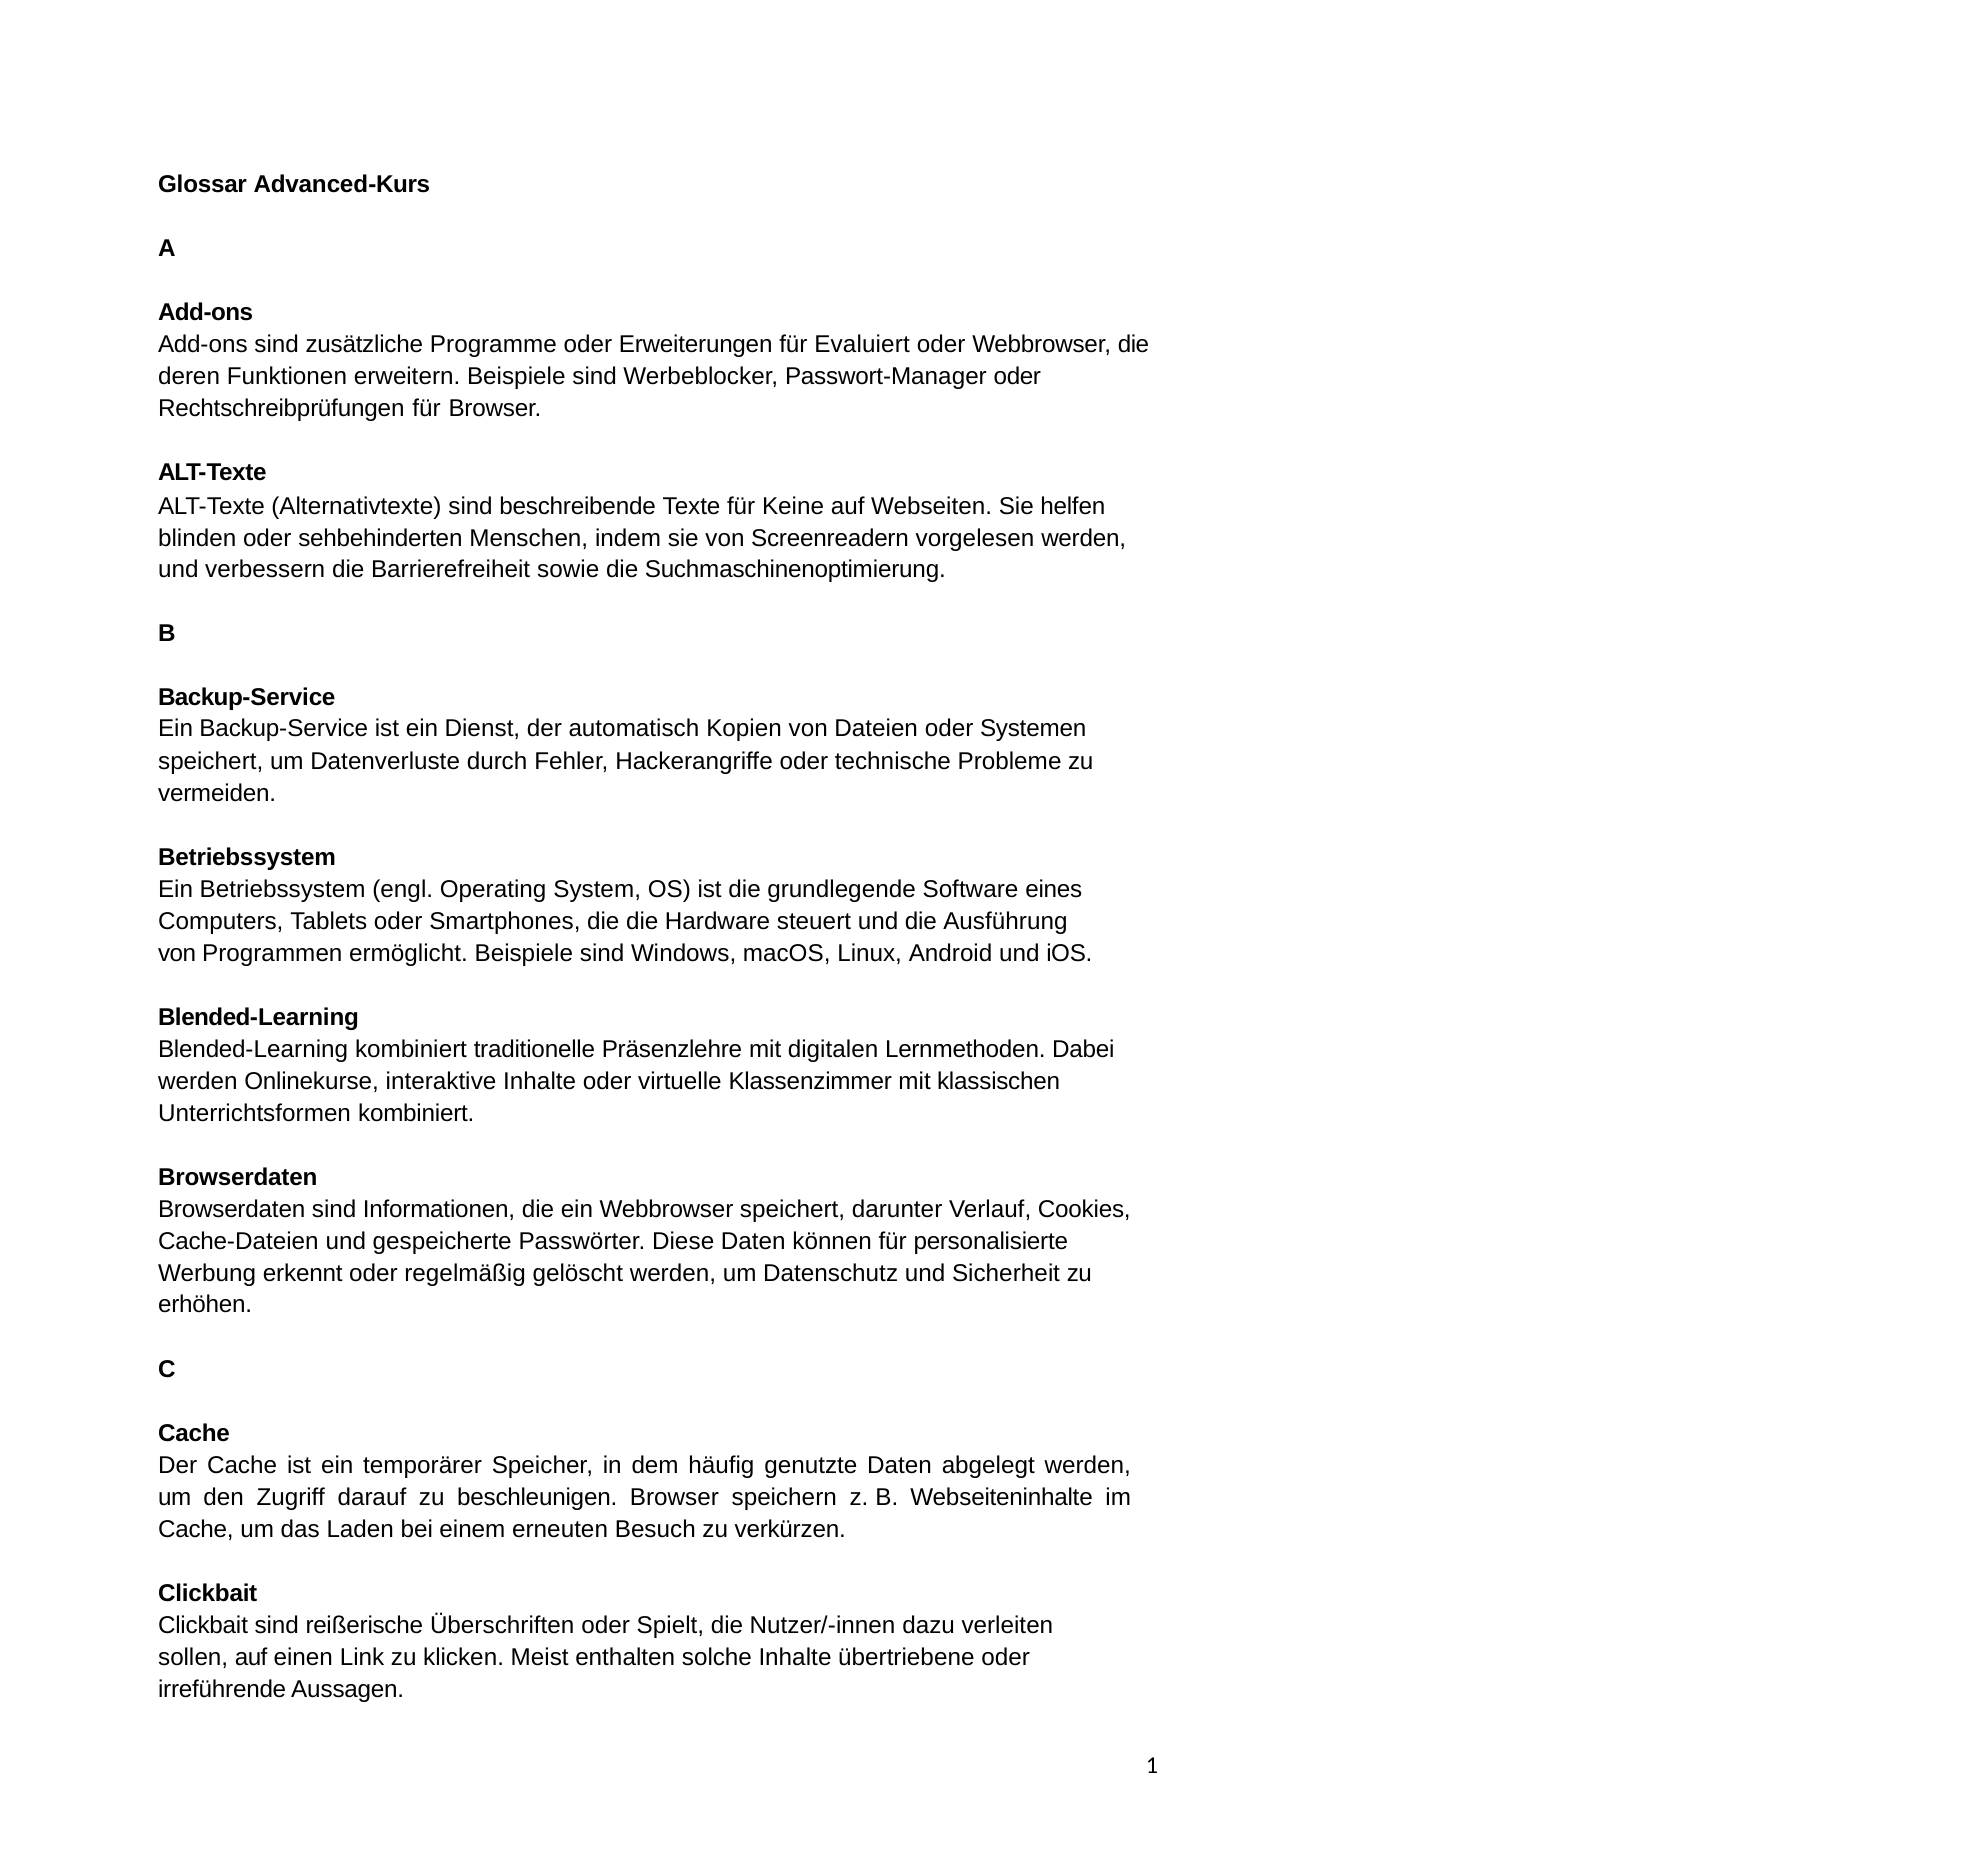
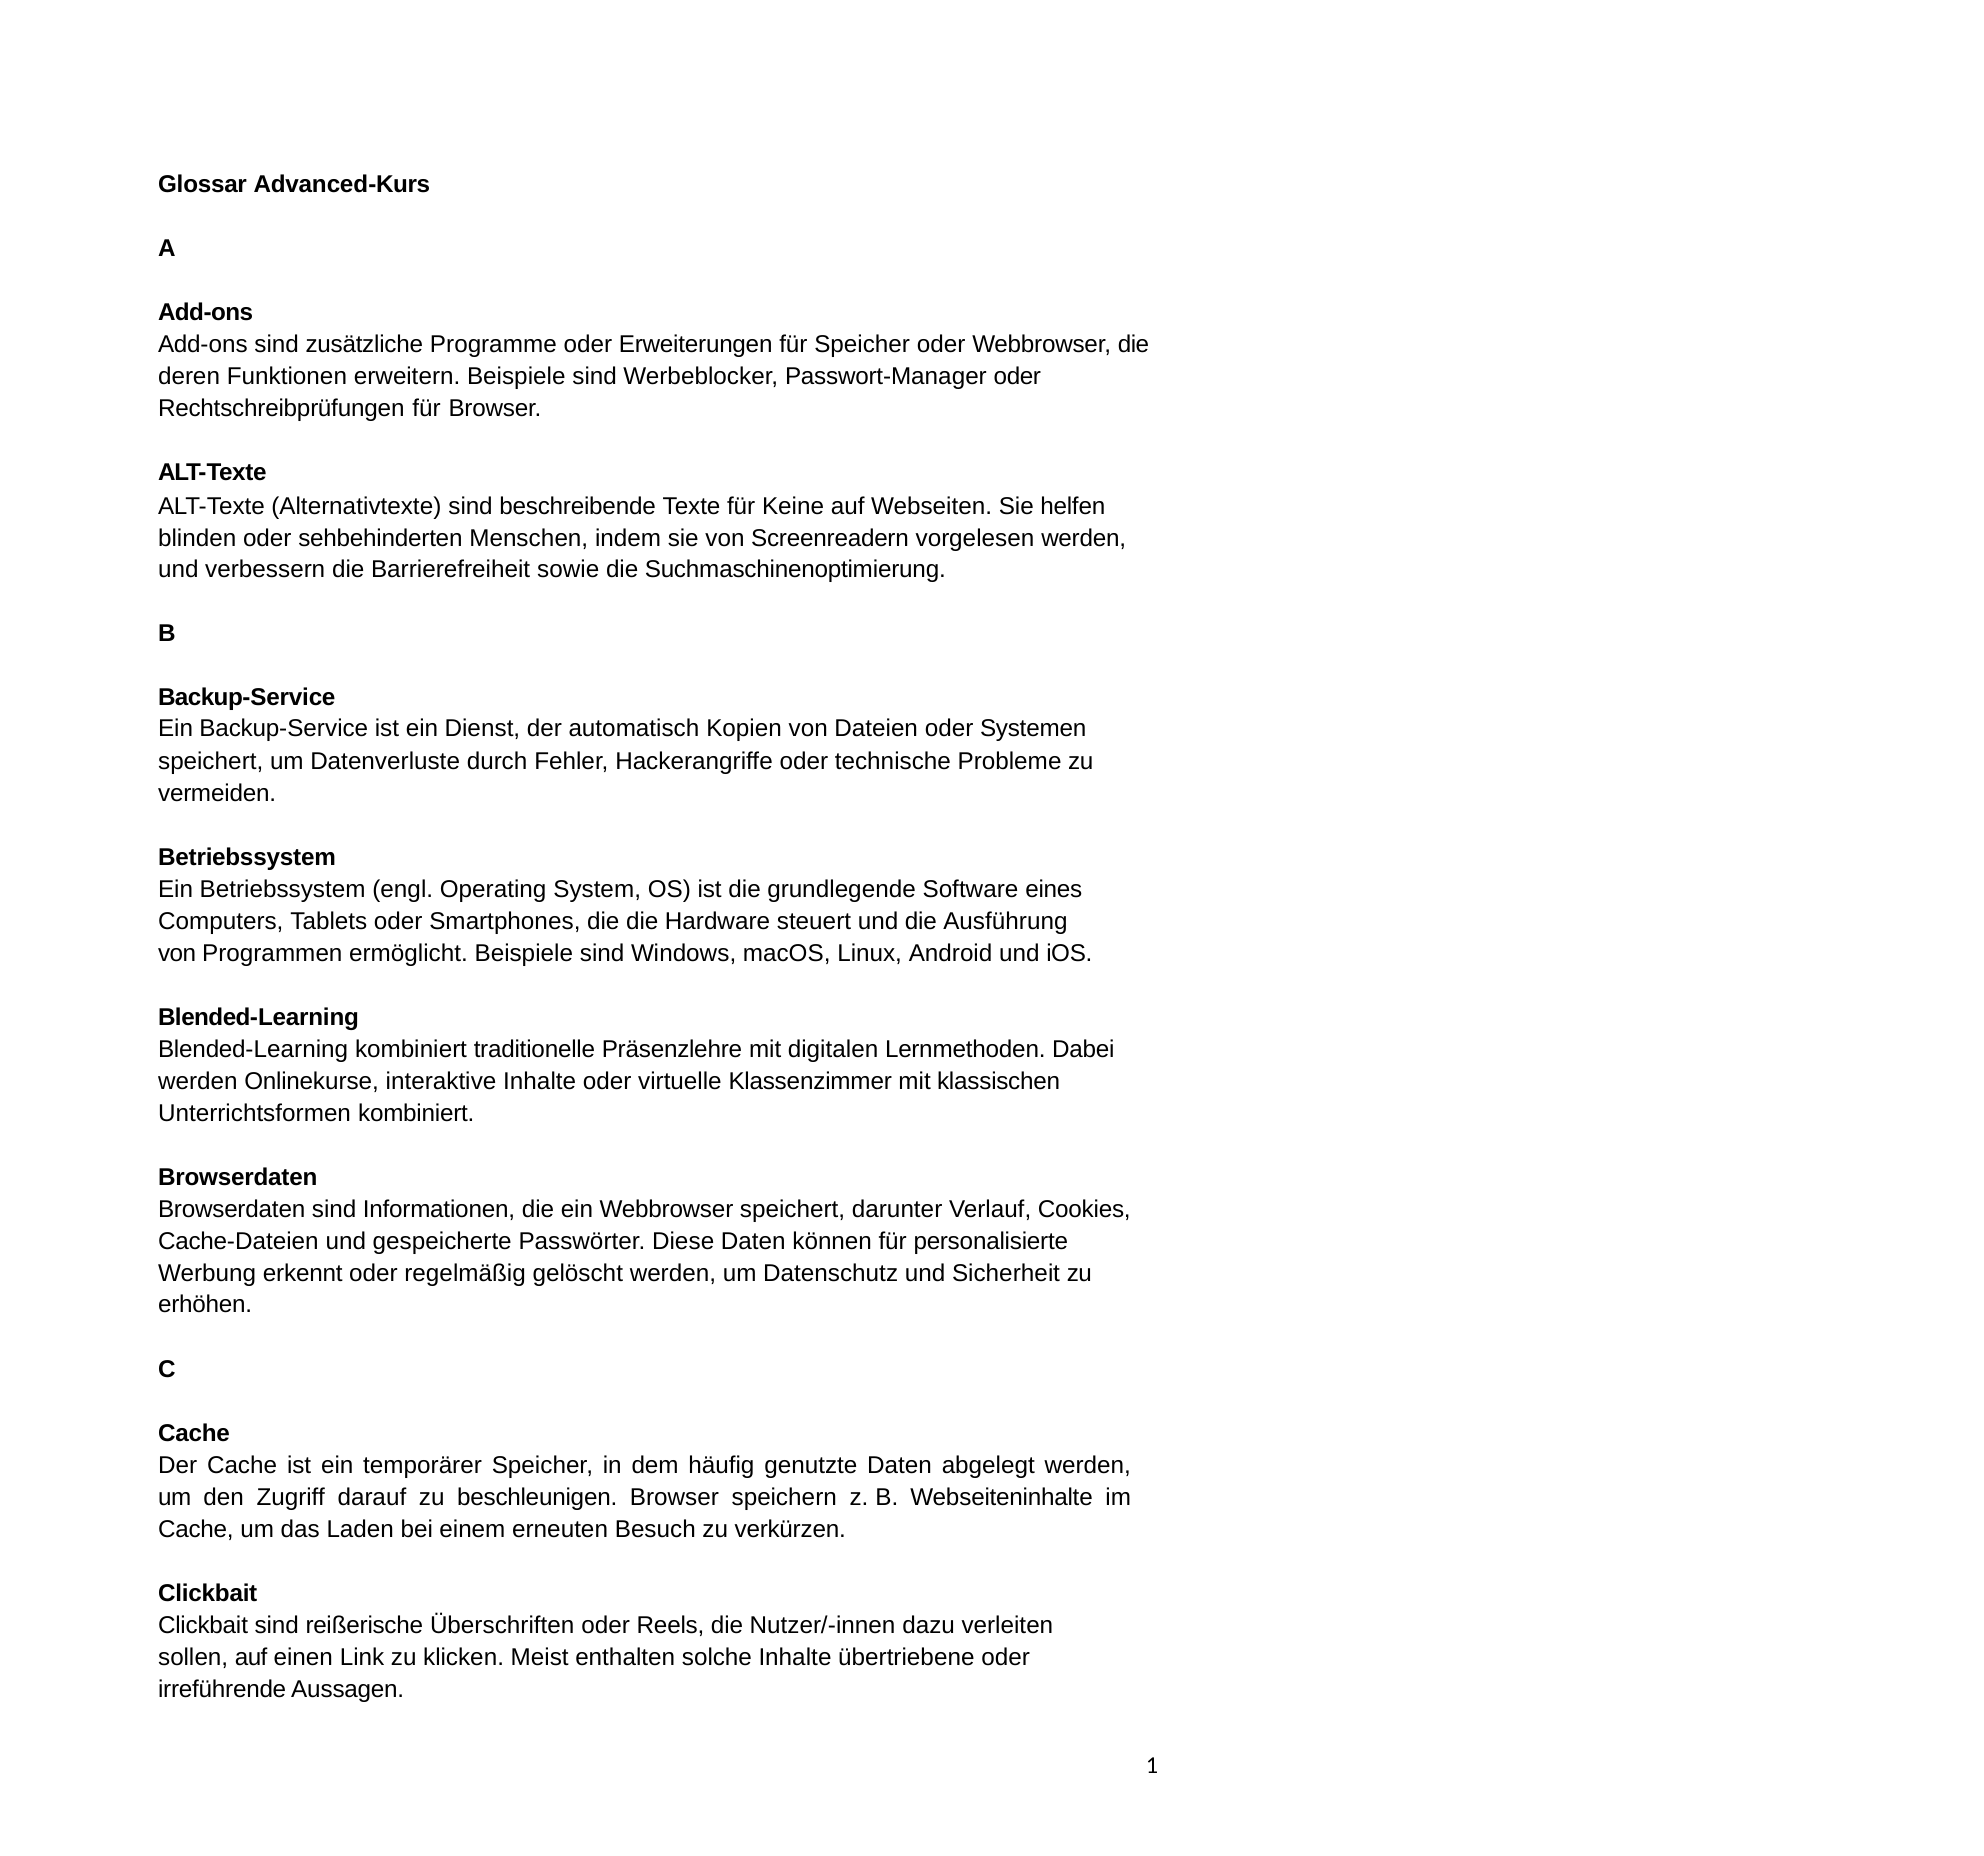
für Evaluiert: Evaluiert -> Speicher (862, 345)
Spielt: Spielt -> Reels (671, 1626)
